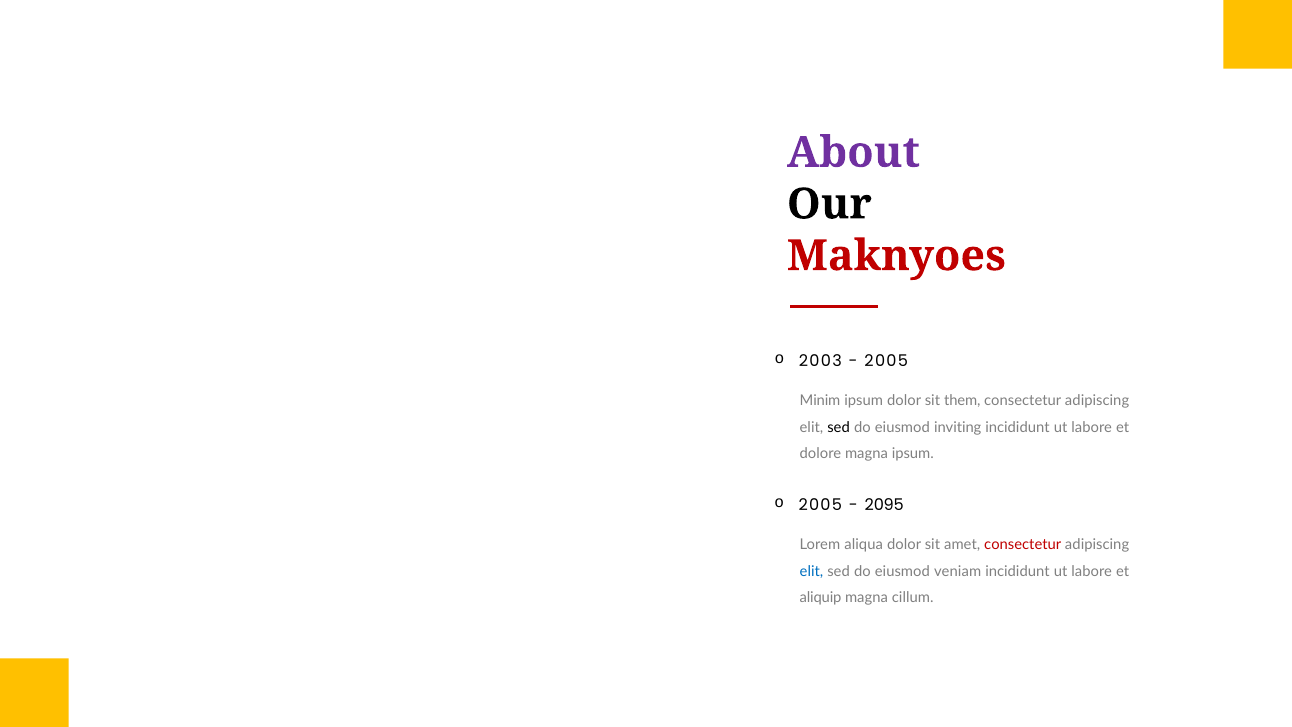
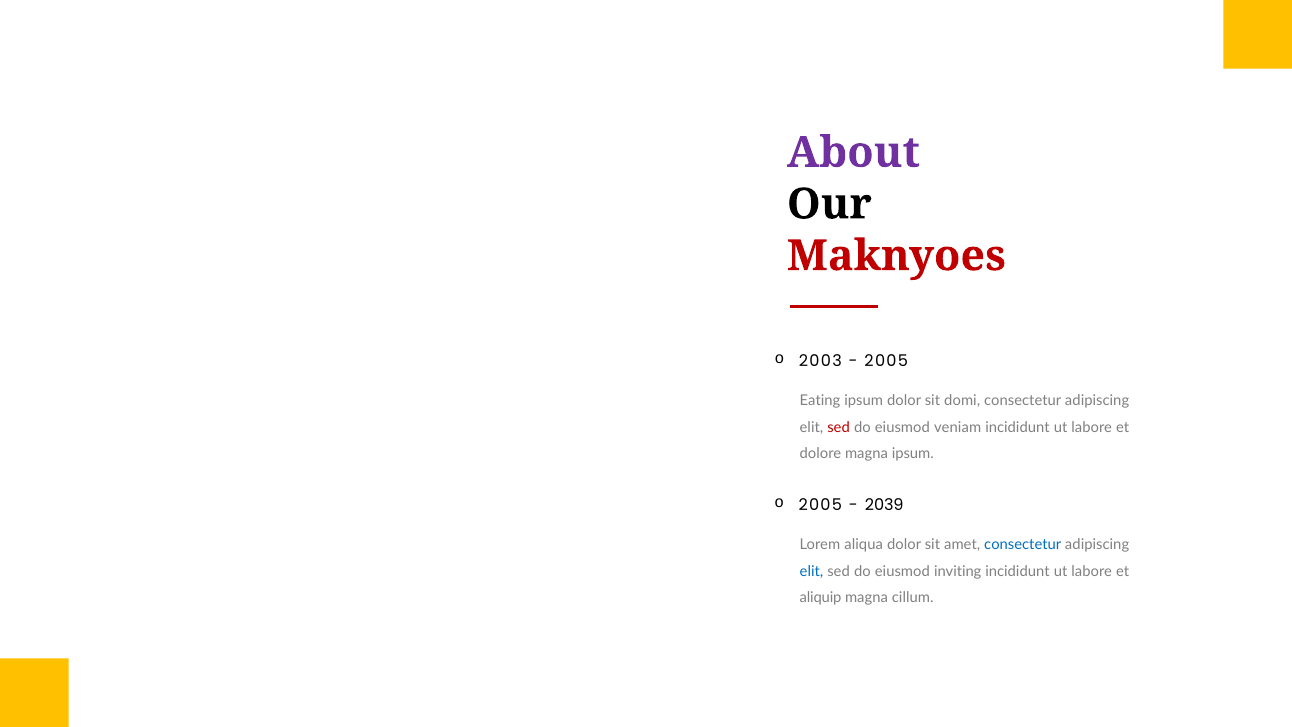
Minim: Minim -> Eating (820, 401)
them: them -> domi (962, 401)
sed colour: black -> red (839, 427)
inviting: inviting -> veniam (958, 427)
2095: 2095 -> 2039 (884, 505)
consectetur colour: red -> blue (1023, 544)
veniam: veniam -> inviting (958, 571)
